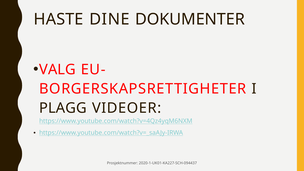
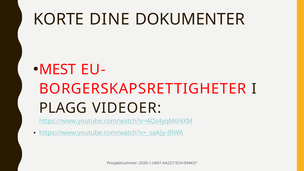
HASTE: HASTE -> KORTE (59, 19)
VALG: VALG -> MEST (58, 70)
